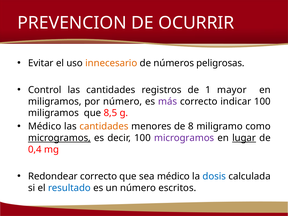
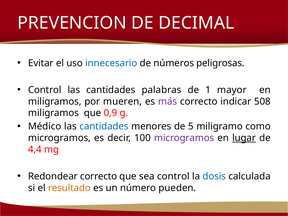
OCURRIR: OCURRIR -> DECIMAL (196, 23)
innecesario colour: orange -> blue (111, 63)
registros: registros -> palabras (162, 90)
por número: número -> mueren (123, 101)
indicar 100: 100 -> 508 (262, 101)
8,5: 8,5 -> 0,9 (110, 113)
cantidades colour: orange -> blue (104, 126)
8: 8 -> 5 (191, 126)
microgramos underline: present -> none (59, 138)
0,4: 0,4 -> 4,4 (35, 149)
sea médico: médico -> control (173, 176)
resultado colour: blue -> orange (69, 188)
escritos: escritos -> pueden (177, 188)
